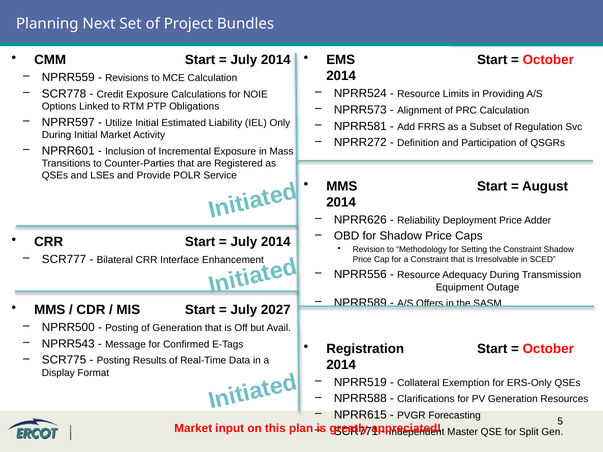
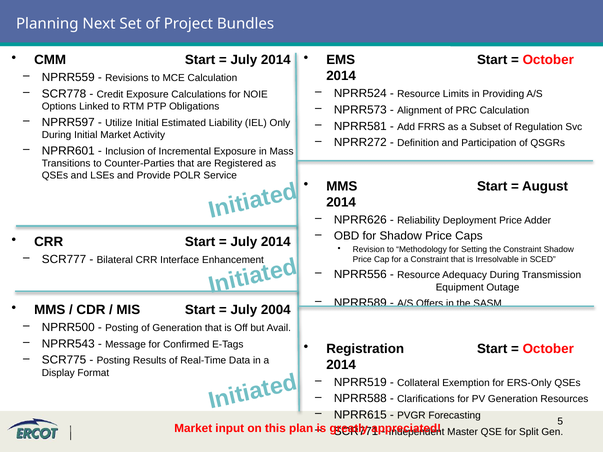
2027: 2027 -> 2004 (276, 310)
